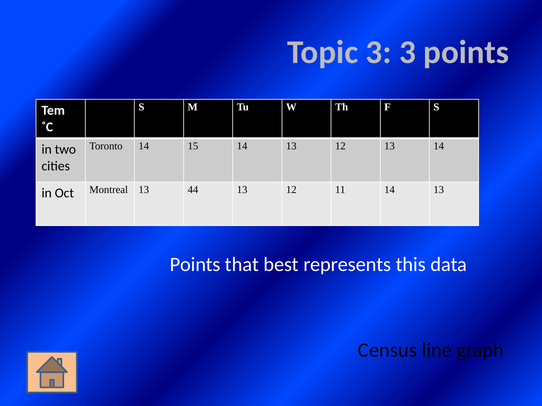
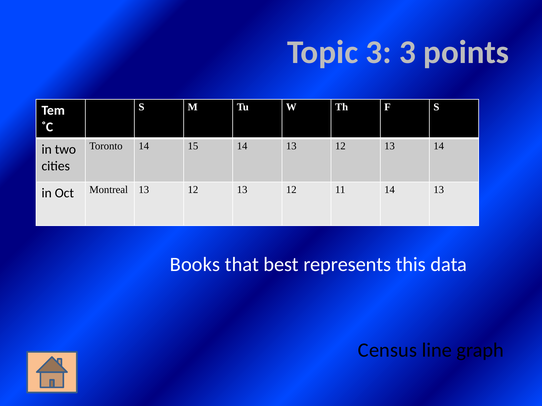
Montreal 13 44: 44 -> 12 (193, 190)
Points: Points -> Books (195, 265)
